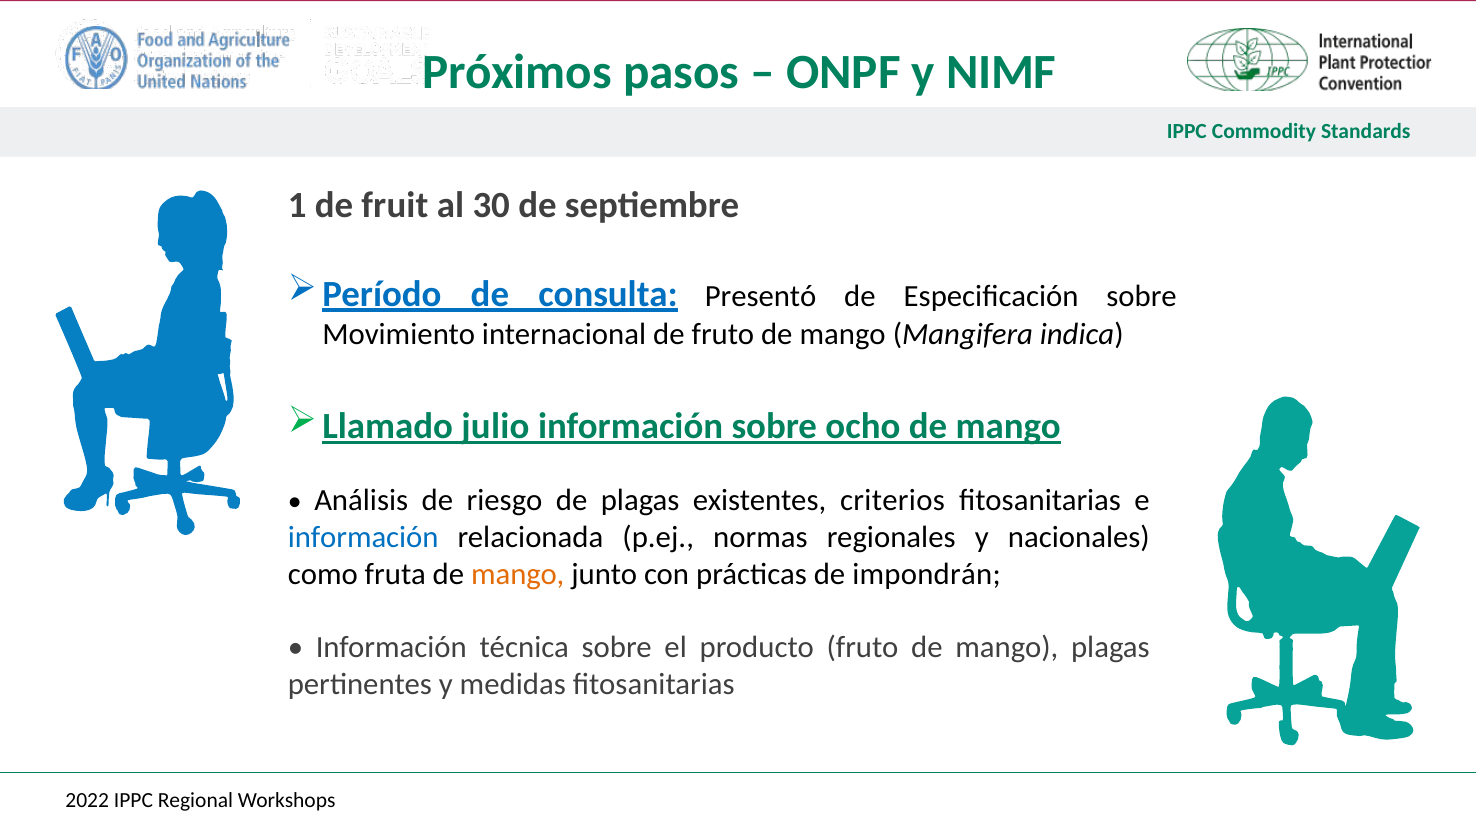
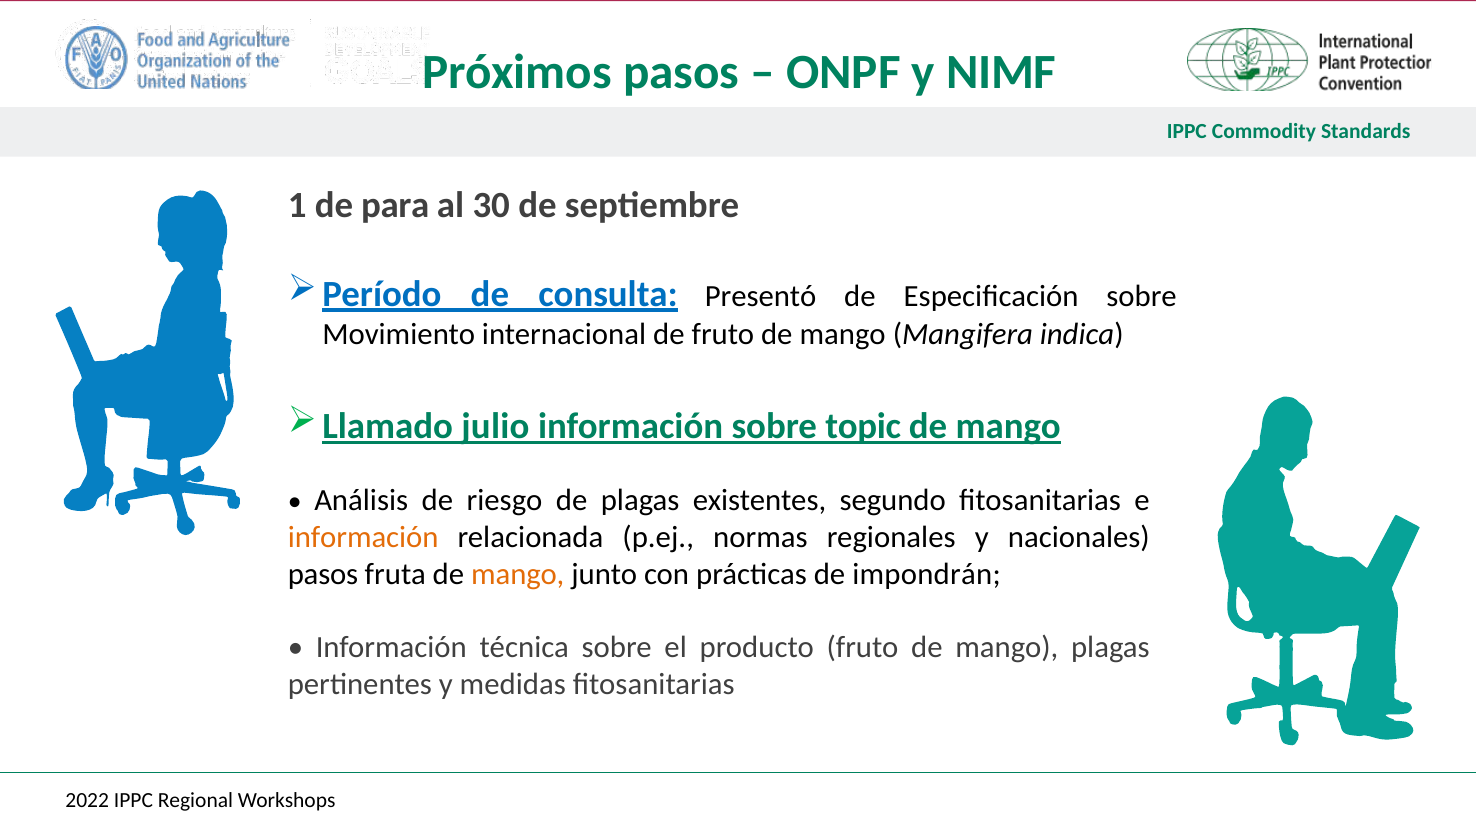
fruit: fruit -> para (395, 206)
ocho: ocho -> topic (863, 427)
criterios: criterios -> segundo (893, 500)
información colour: blue -> orange (363, 537)
como: como -> pasos (323, 574)
